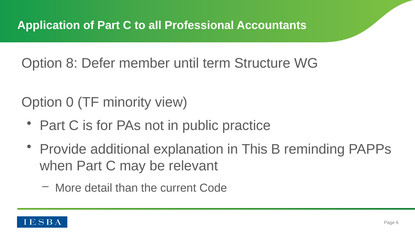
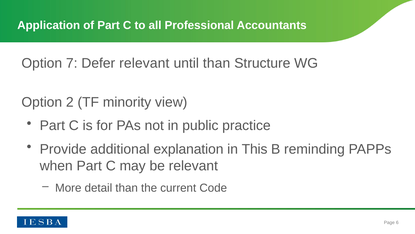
8: 8 -> 7 (72, 63)
Defer member: member -> relevant (144, 63)
until term: term -> than (217, 63)
0: 0 -> 2 (70, 102)
